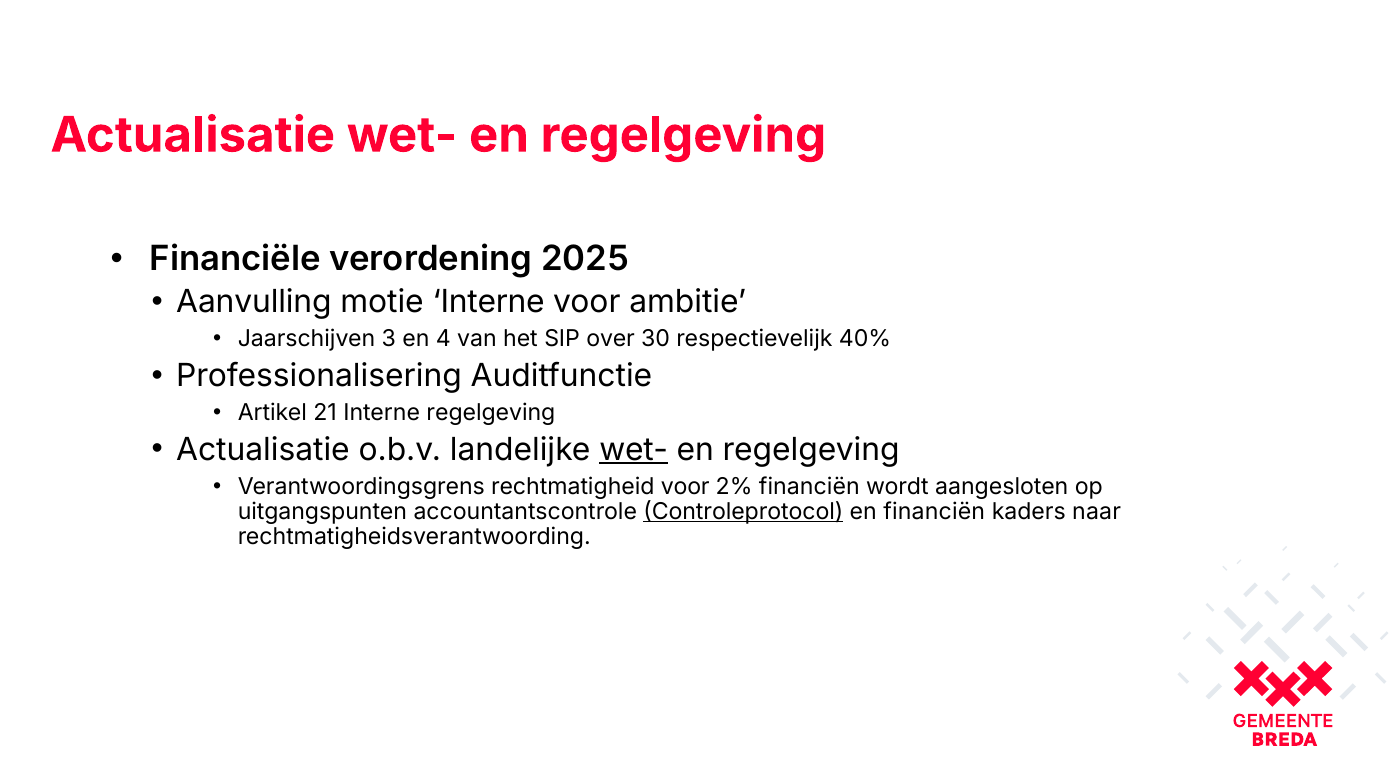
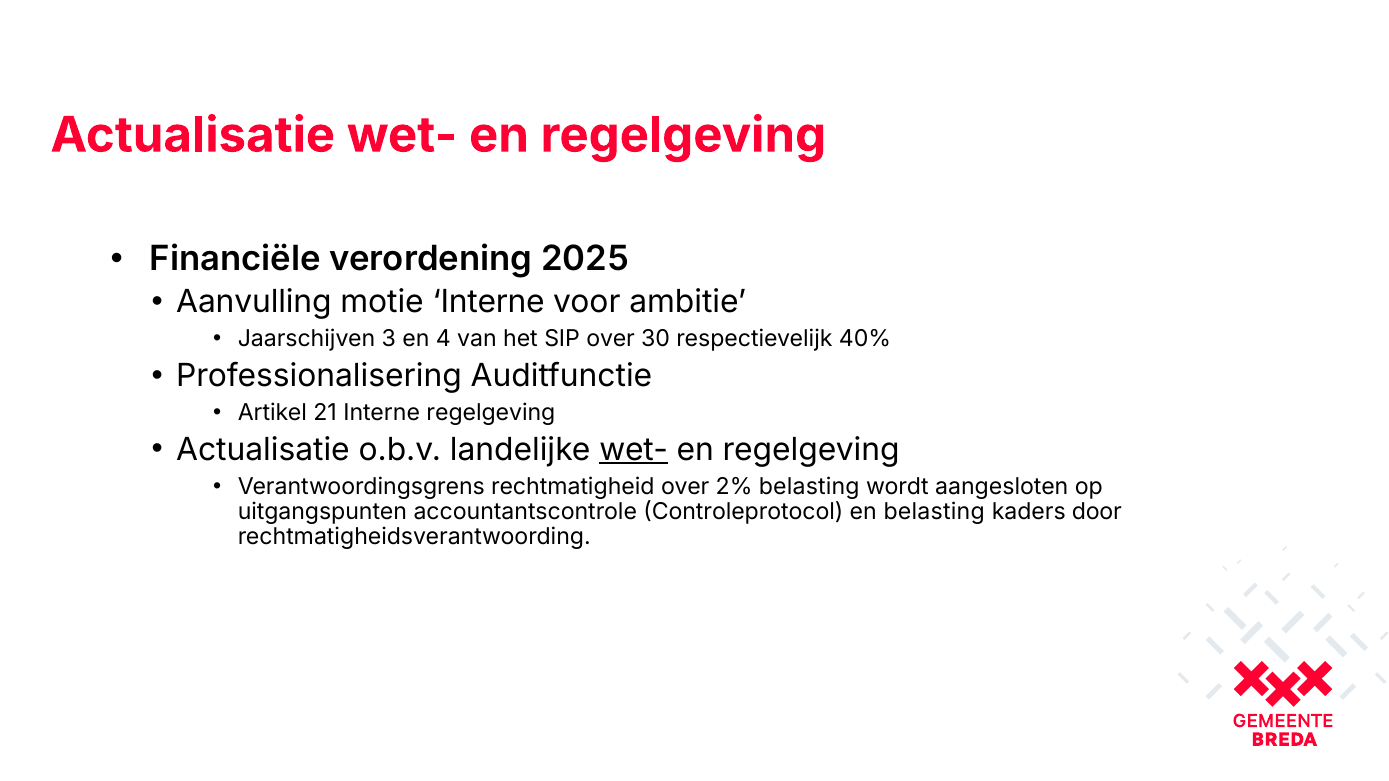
rechtmatigheid voor: voor -> over (685, 487)
2% financiën: financiën -> belasting (809, 487)
Controleprotocol underline: present -> none (743, 512)
en financiën: financiën -> belasting (934, 512)
naar: naar -> door (1097, 512)
